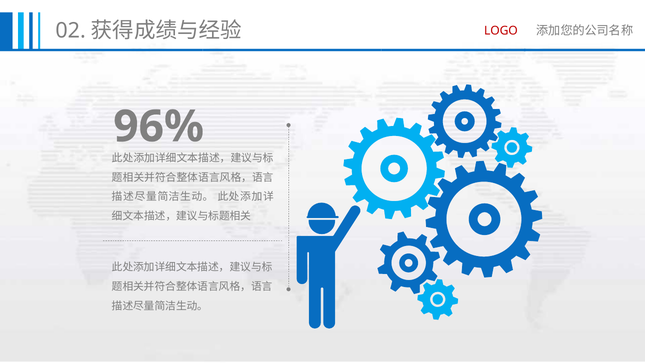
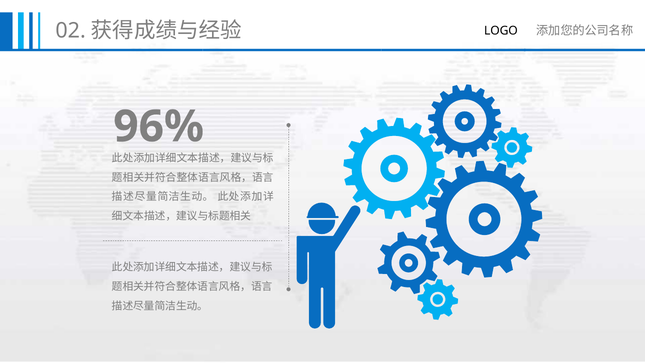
LOGO colour: red -> black (501, 31)
